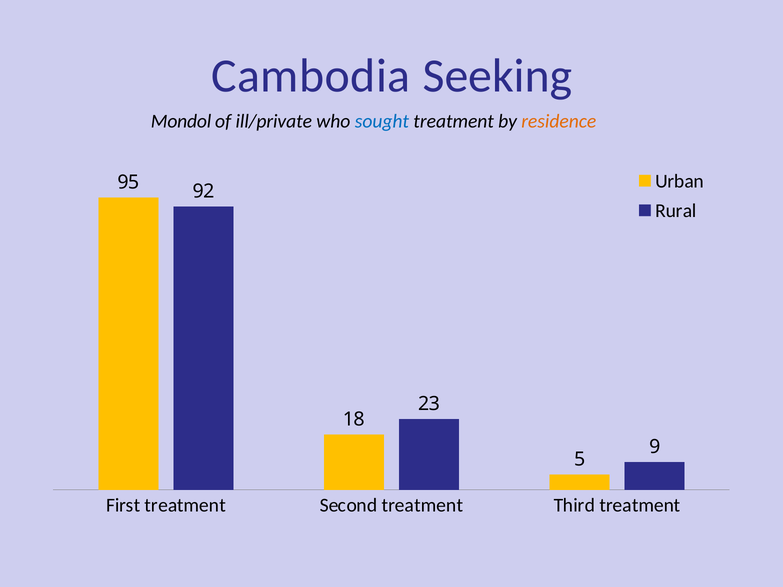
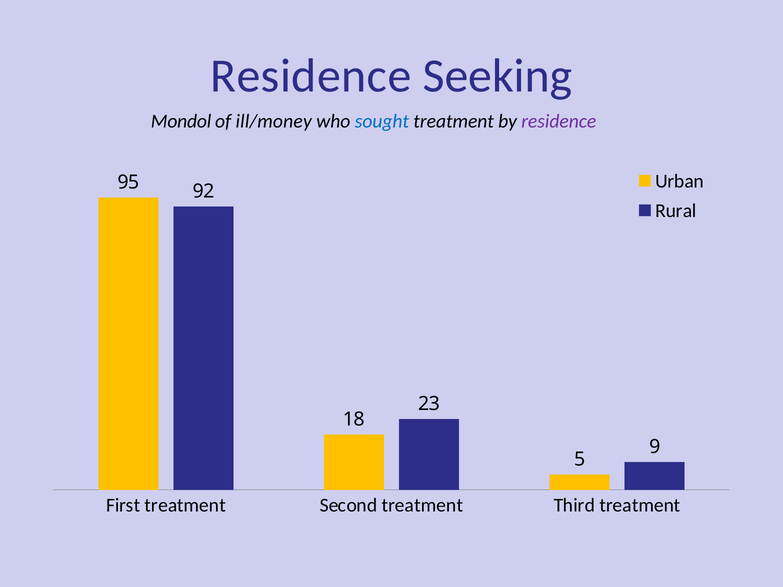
Cambodia: Cambodia -> Residence (311, 76)
ill/private: ill/private -> ill/money (274, 121)
residence colour: orange -> purple (559, 121)
